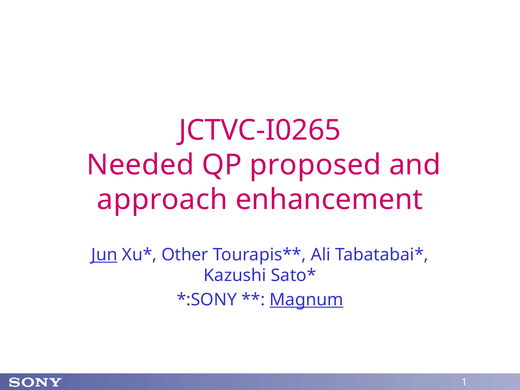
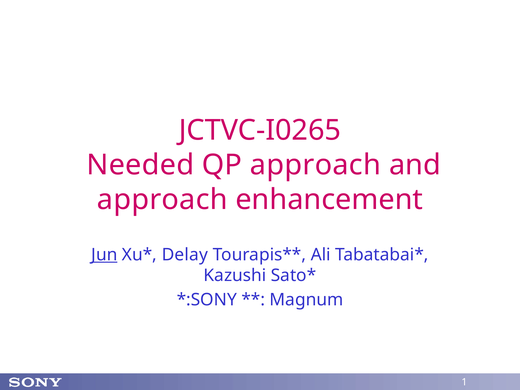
QP proposed: proposed -> approach (315, 165)
Other: Other -> Delay (185, 255)
Magnum underline: present -> none (306, 300)
